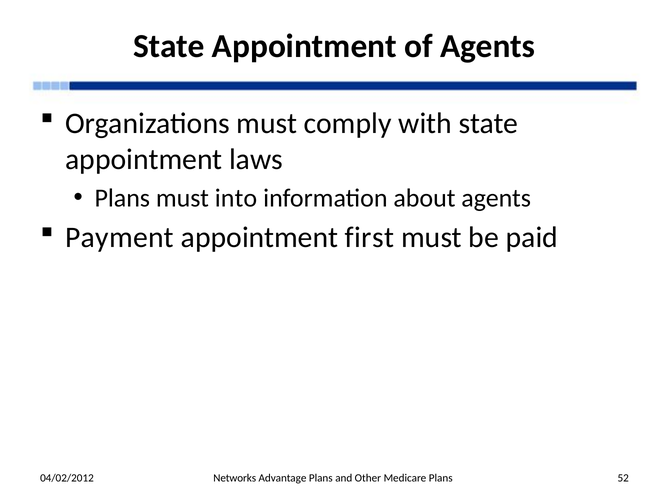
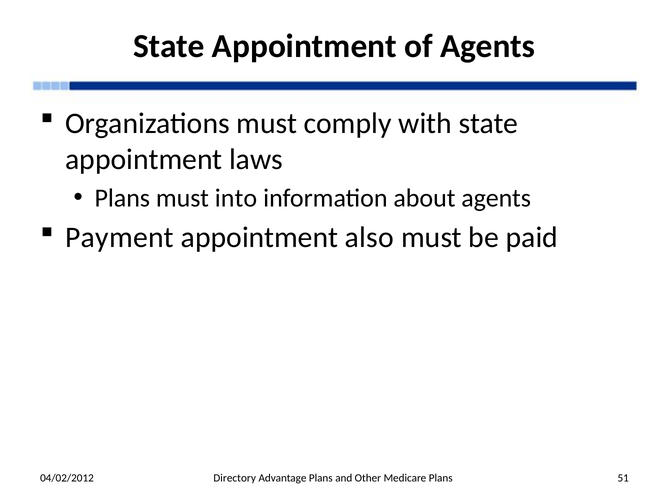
first: first -> also (369, 237)
Networks: Networks -> Directory (235, 478)
52: 52 -> 51 (623, 478)
